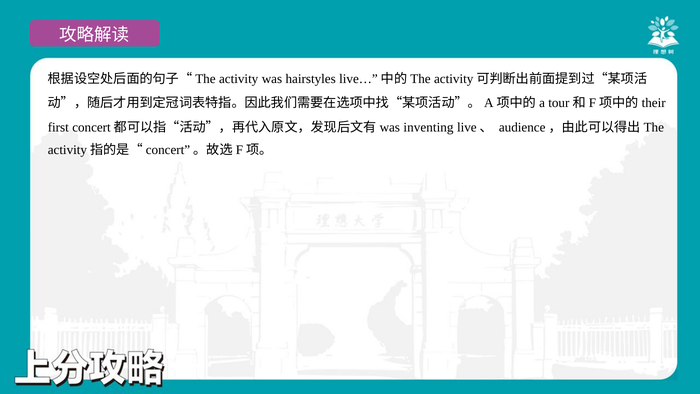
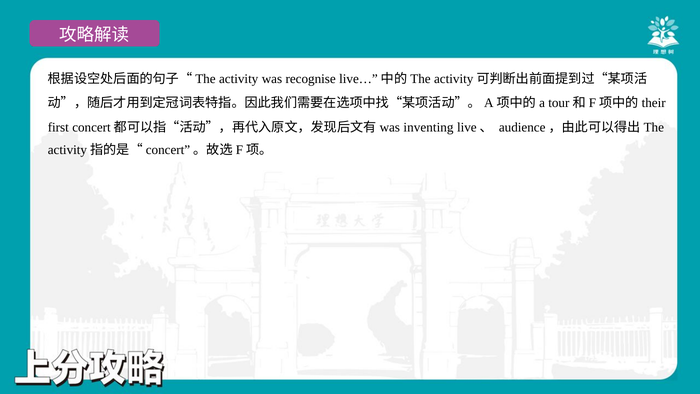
hairstyles: hairstyles -> recognise (311, 79)
